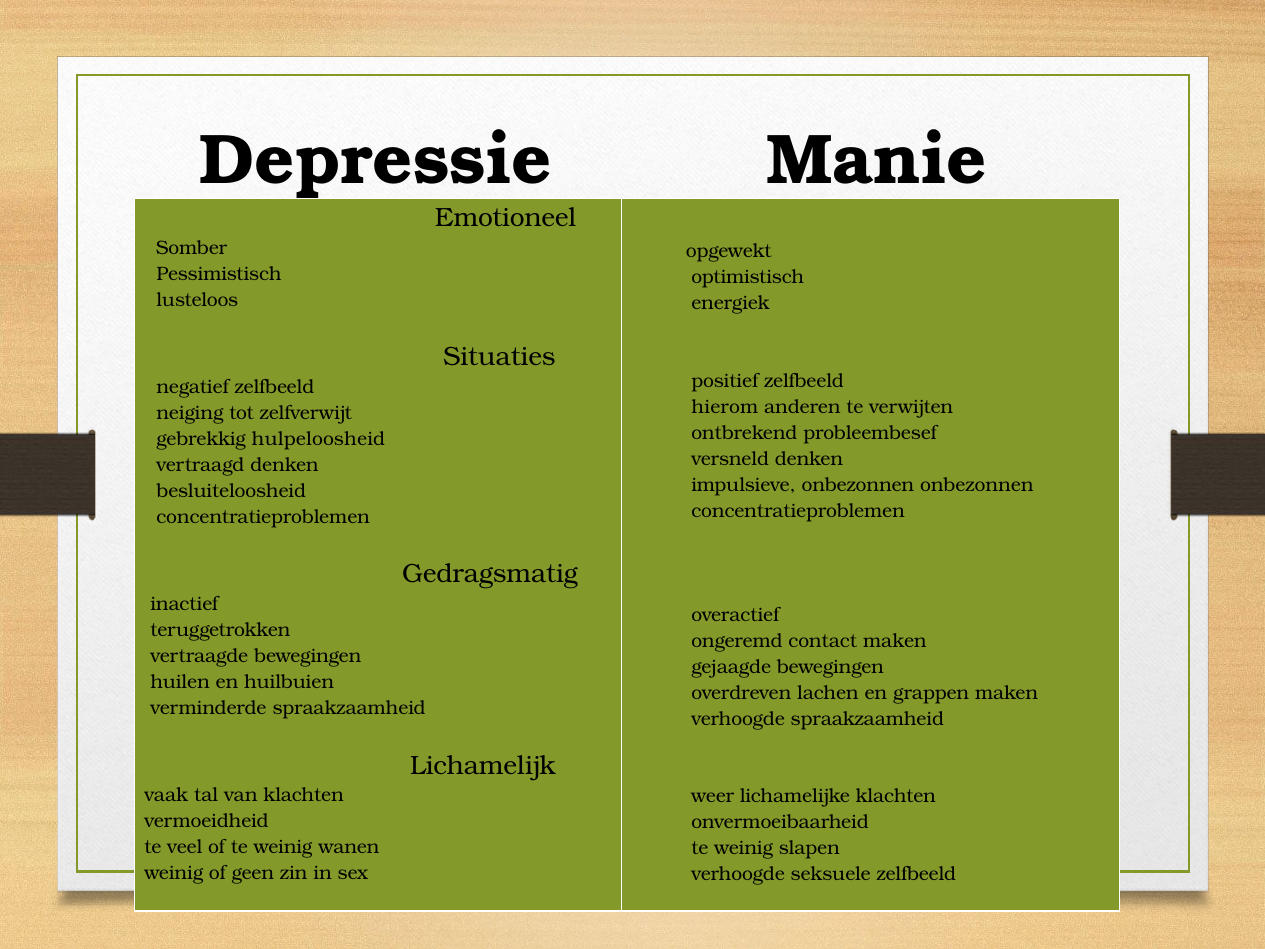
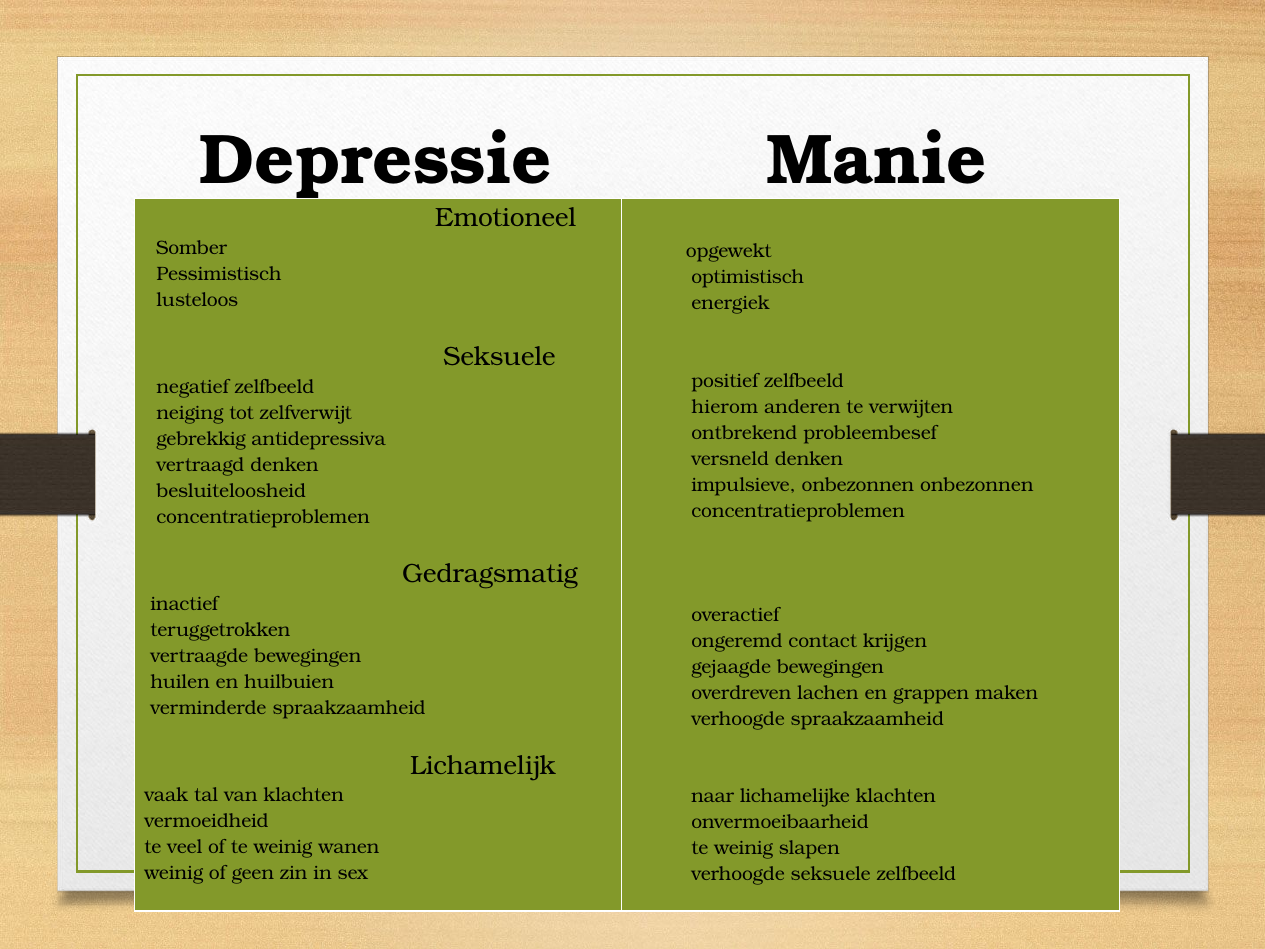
Situaties: Situaties -> Seksuele (499, 357)
hulpeloosheid: hulpeloosheid -> antidepressiva (319, 439)
contact maken: maken -> krijgen (895, 641)
weer: weer -> naar (713, 796)
